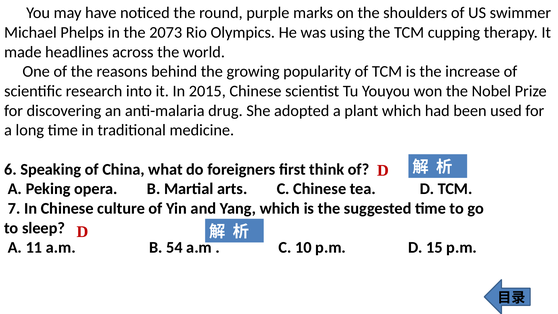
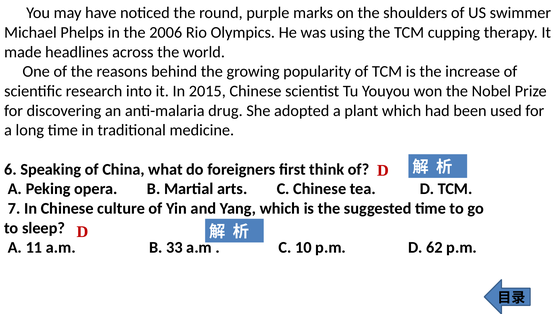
2073: 2073 -> 2006 (166, 32)
54: 54 -> 33 (174, 247)
15: 15 -> 62 (434, 247)
